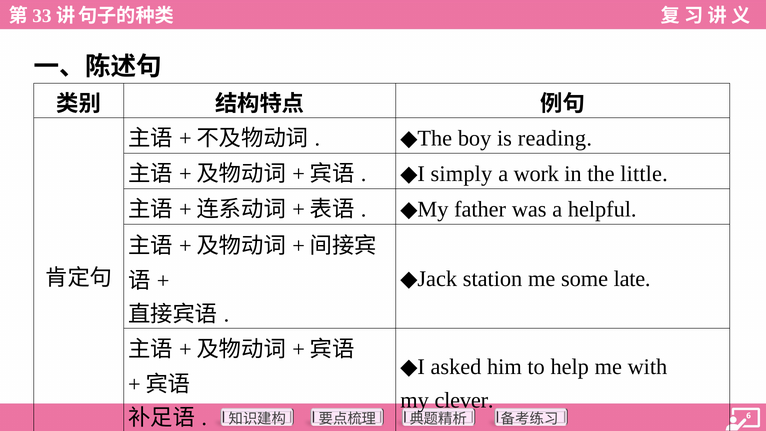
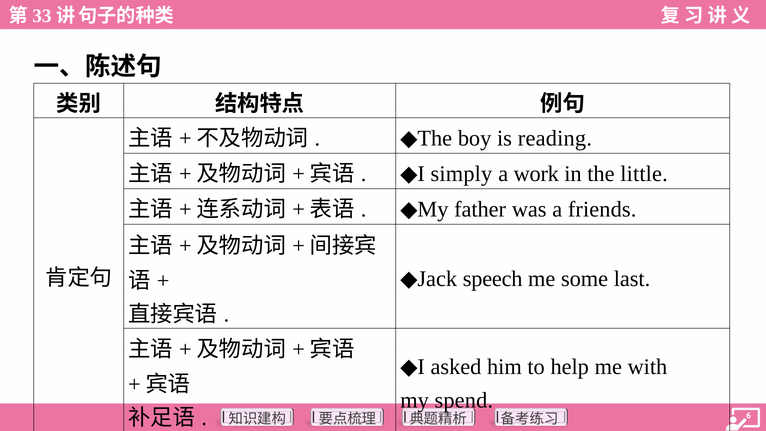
helpful: helpful -> friends (602, 209)
station: station -> speech (493, 279)
late: late -> last (632, 279)
clever: clever -> spend (464, 400)
